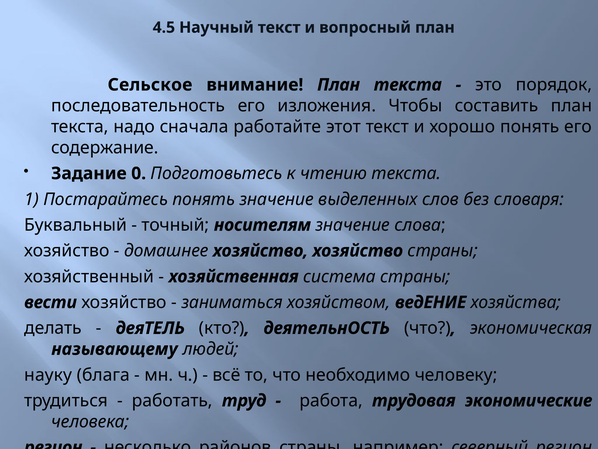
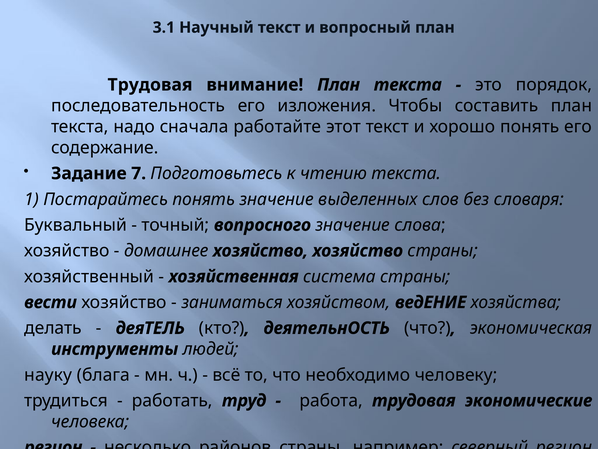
4.5: 4.5 -> 3.1 (164, 27)
Сельское: Сельское -> Трудовая (150, 85)
0: 0 -> 7 (139, 173)
носителям: носителям -> вопросного (262, 225)
называющему: называющему -> инструменты (115, 349)
